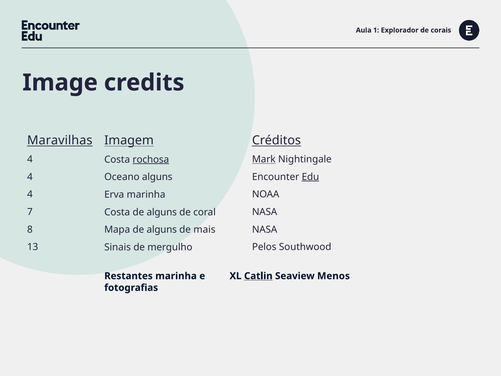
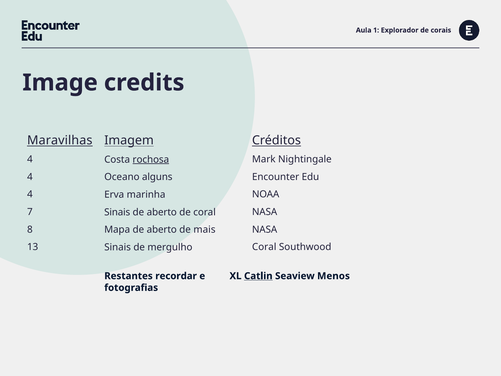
Mark underline: present -> none (264, 159)
Edu underline: present -> none (310, 177)
Costa: Costa -> Sinais (117, 212)
alguns: alguns -> aberto (162, 212)
Mapa de alguns: alguns -> aberto (162, 230)
Pelos: Pelos -> Coral (264, 247)
Restantes marinha: marinha -> recordar (176, 276)
